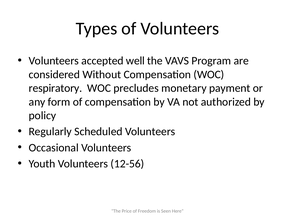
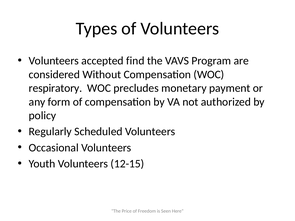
well: well -> find (135, 61)
12-56: 12-56 -> 12-15 (127, 164)
